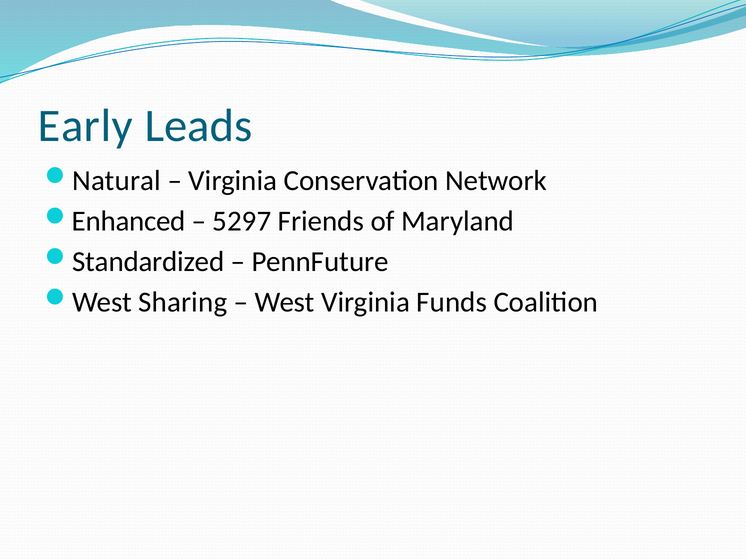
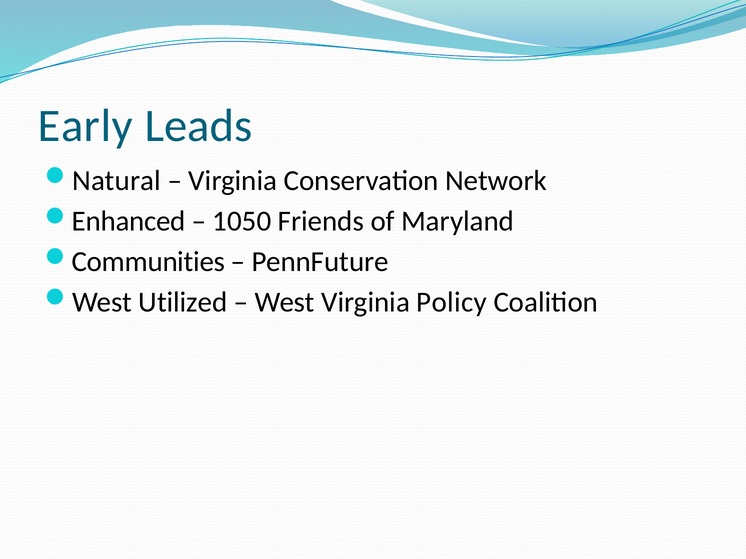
5297: 5297 -> 1050 (242, 222)
Standardized: Standardized -> Communities (148, 262)
Sharing: Sharing -> Utilized (183, 303)
Funds: Funds -> Policy (452, 303)
